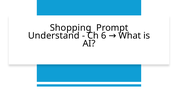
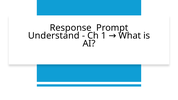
Shopping: Shopping -> Response (71, 28)
6: 6 -> 1 (104, 36)
